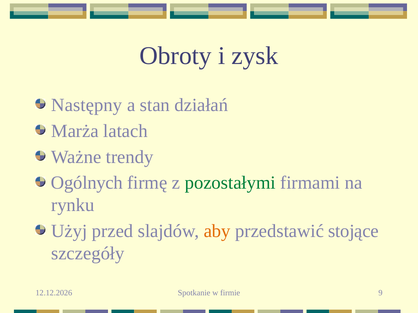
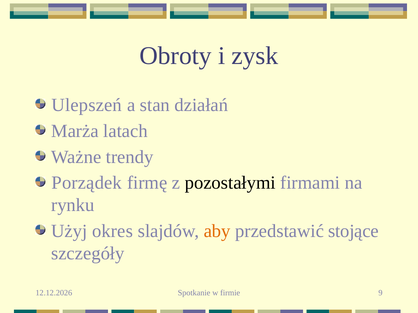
Następny: Następny -> Ulepszeń (87, 105)
Ogólnych: Ogólnych -> Porządek (87, 183)
pozostałymi colour: green -> black (230, 183)
przed: przed -> okres (112, 231)
